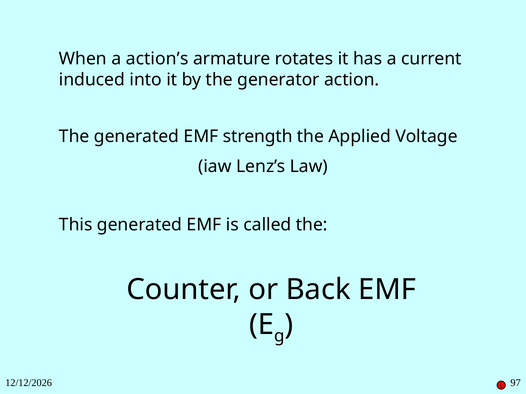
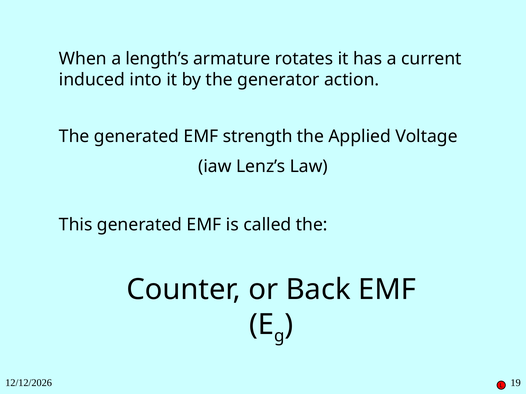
action’s: action’s -> length’s (157, 59)
97: 97 -> 19 (516, 383)
